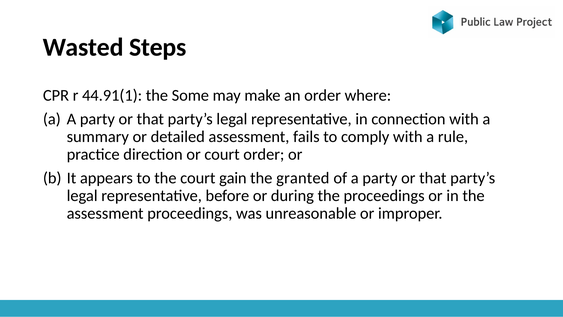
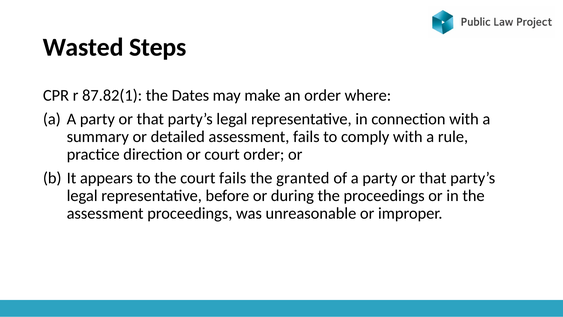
44.91(1: 44.91(1 -> 87.82(1 (112, 95)
Some: Some -> Dates (190, 95)
court gain: gain -> fails (233, 178)
